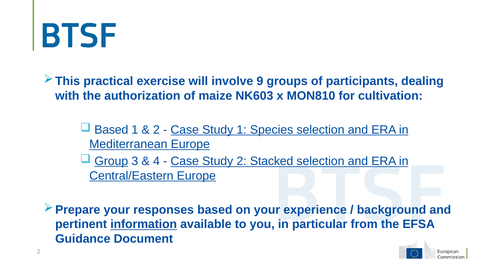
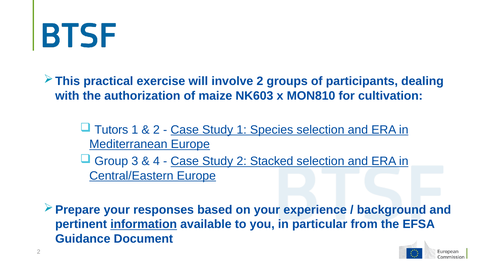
involve 9: 9 -> 2 (260, 81)
Based: Based -> Tutors (111, 130)
Group underline: present -> none (111, 161)
